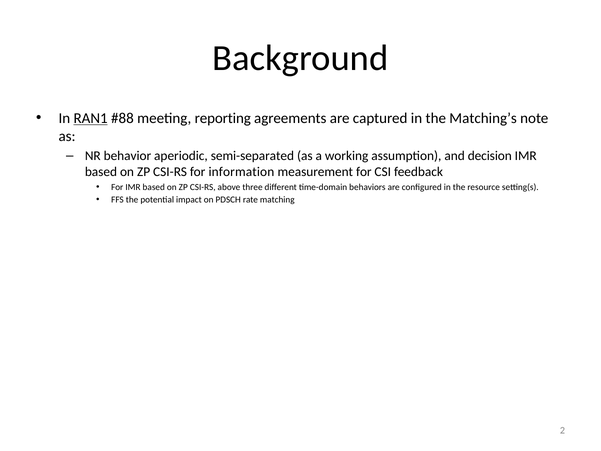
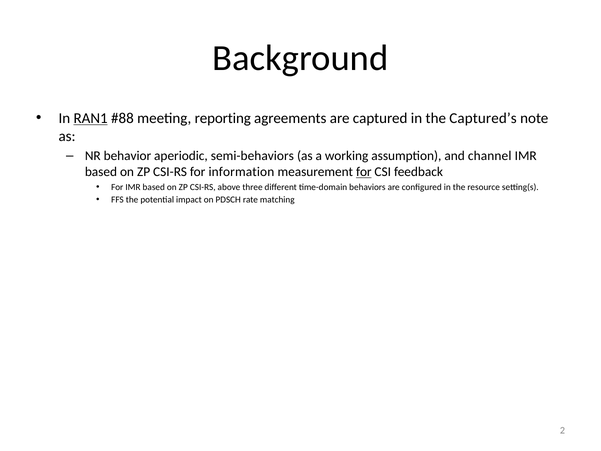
Matching’s: Matching’s -> Captured’s (483, 118)
semi-separated: semi-separated -> semi-behaviors (252, 156)
decision: decision -> channel (490, 156)
for underline: none -> present (364, 172)
